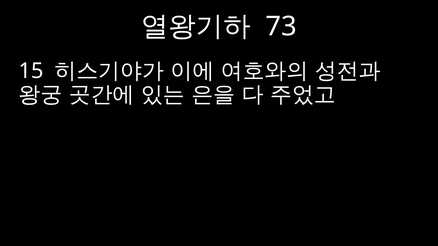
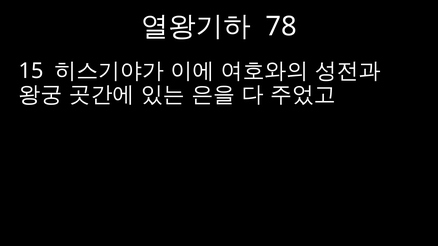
73: 73 -> 78 (281, 26)
